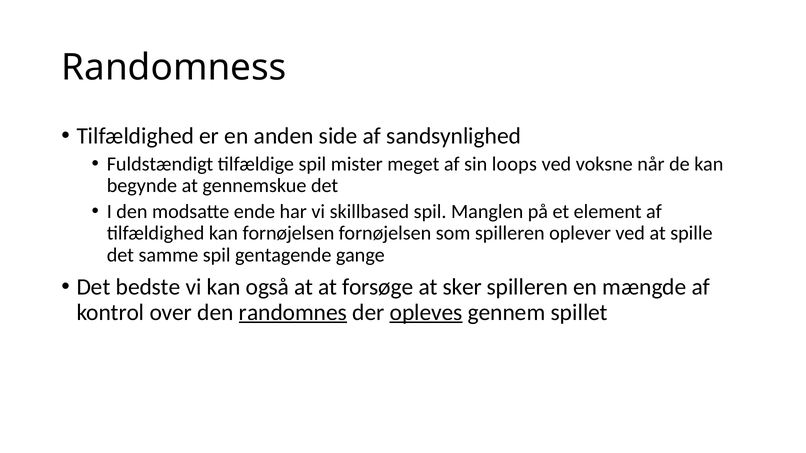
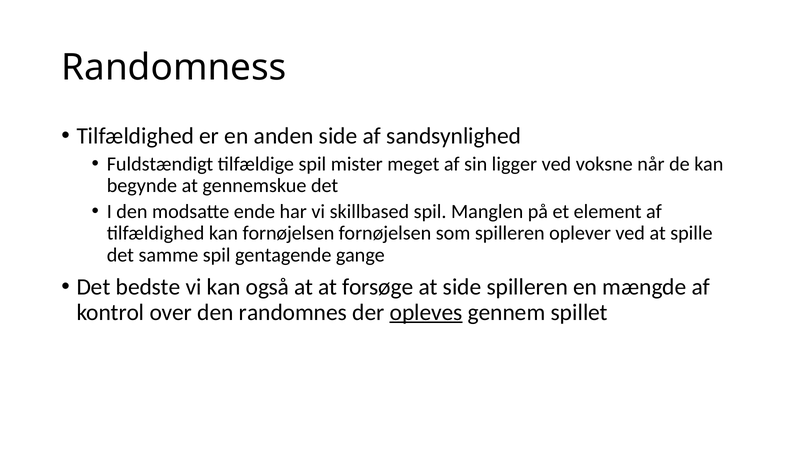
loops: loops -> ligger (514, 164)
at sker: sker -> side (462, 287)
randomnes underline: present -> none (293, 313)
